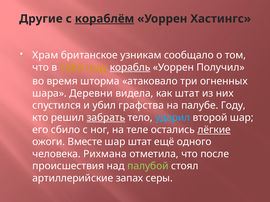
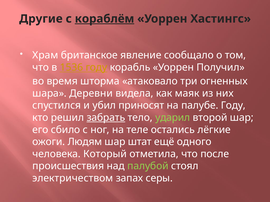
узникам: узникам -> явление (141, 55)
1869: 1869 -> 1536 (71, 68)
корабль underline: present -> none (130, 68)
как штат: штат -> маяк (187, 94)
графства: графства -> приносят (141, 106)
ударил colour: light blue -> light green (173, 118)
лёгкие underline: present -> none (214, 130)
Вместе: Вместе -> Людям (85, 142)
Рихмана: Рихмана -> Который (105, 154)
артиллерийские: артиллерийские -> электричеством (73, 179)
